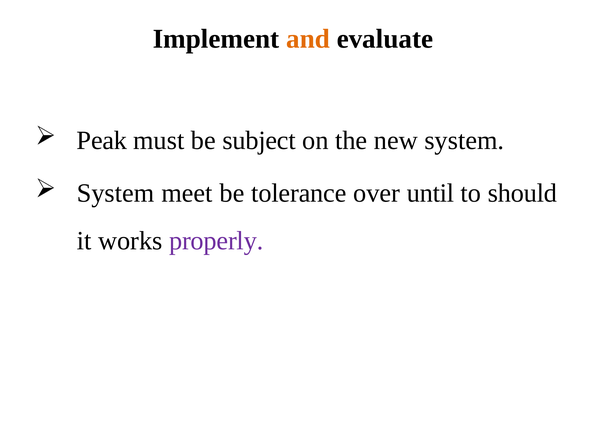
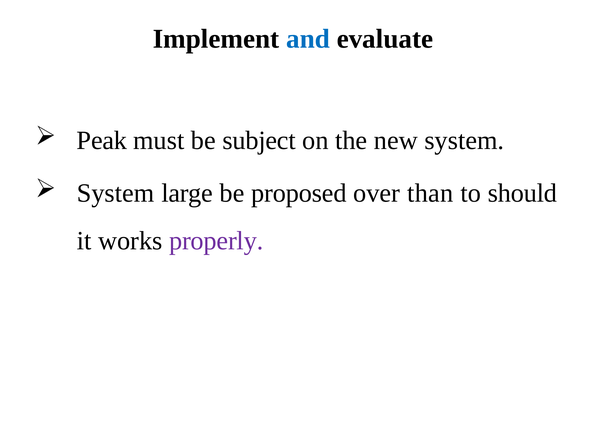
and colour: orange -> blue (308, 39)
meet: meet -> large (187, 193)
tolerance: tolerance -> proposed (299, 193)
until: until -> than (430, 193)
